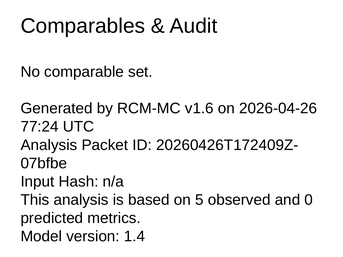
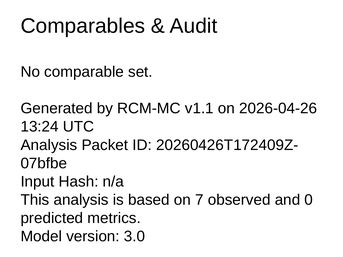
v1.6: v1.6 -> v1.1 (199, 109)
77:24: 77:24 -> 13:24 (40, 127)
5: 5 -> 7 (199, 200)
1.4: 1.4 -> 3.0 (135, 237)
